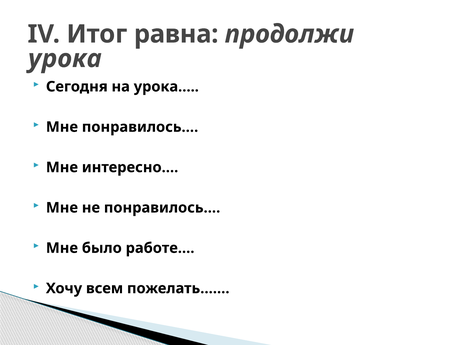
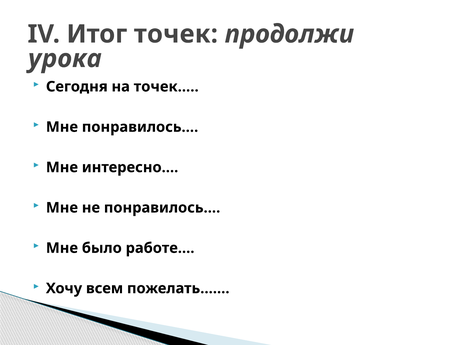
равна: равна -> точек (176, 34)
урока…: урока… -> точек… (166, 87)
